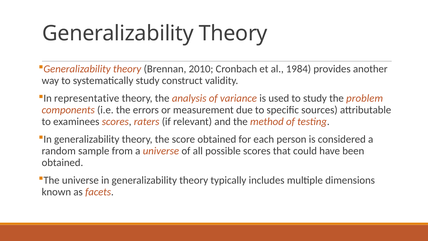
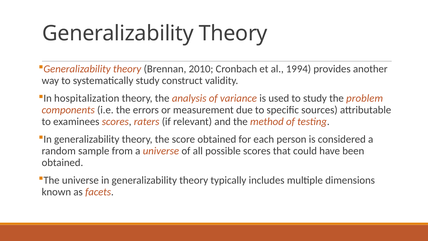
1984: 1984 -> 1994 (299, 69)
representative: representative -> hospitalization (87, 98)
